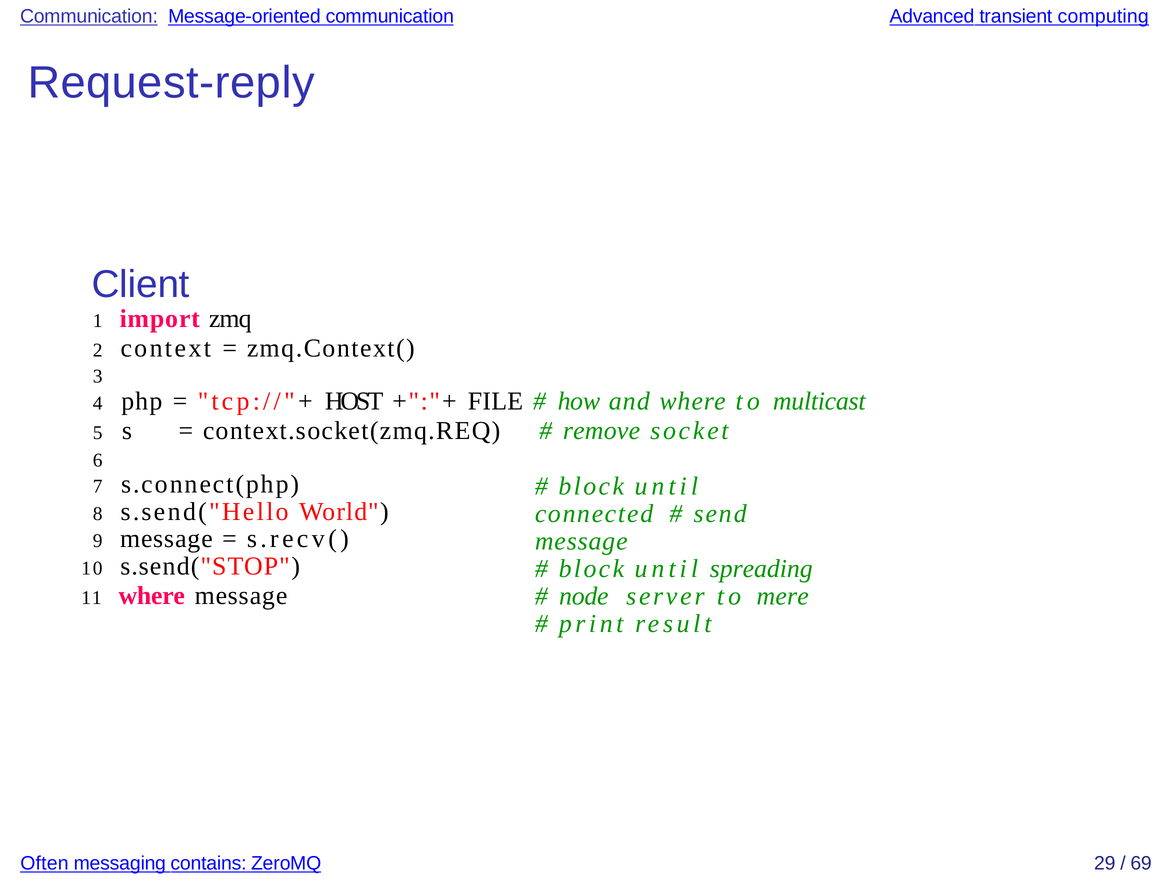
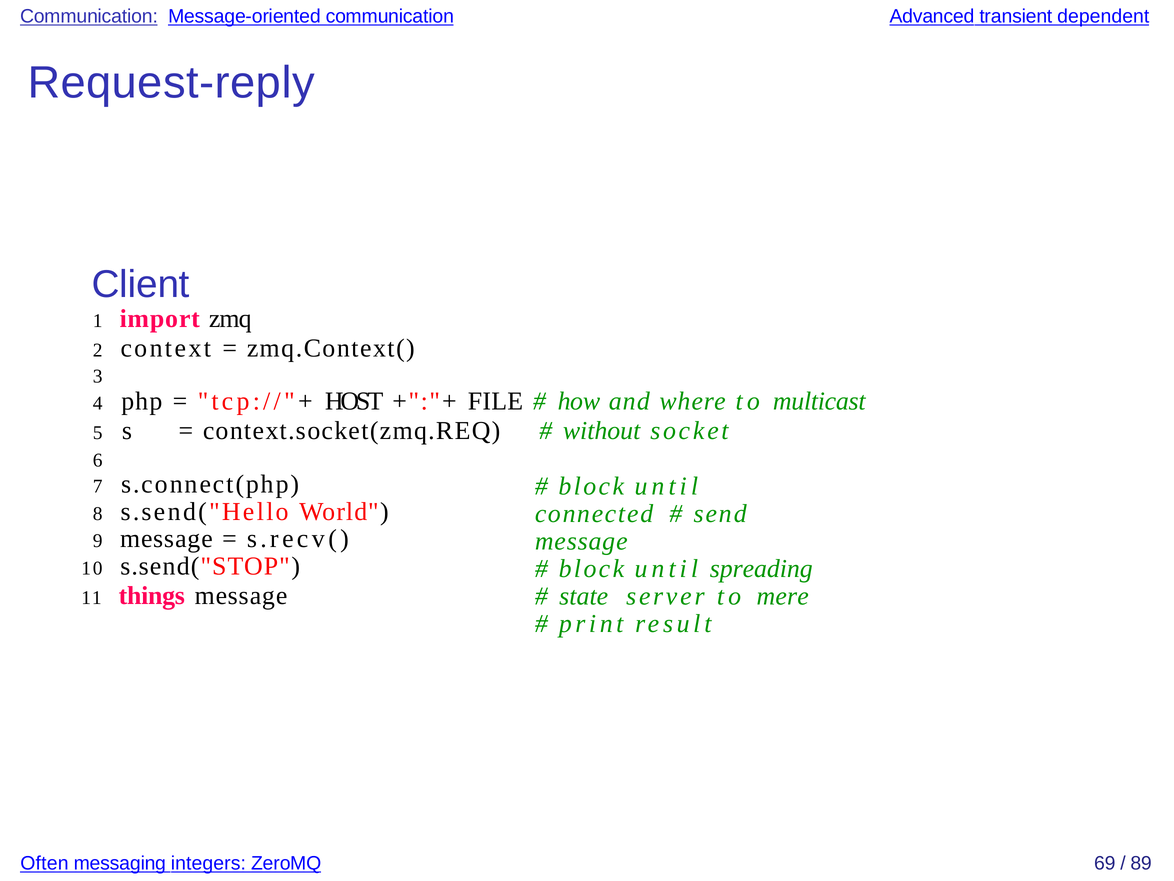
computing: computing -> dependent (1103, 16)
remove: remove -> without (602, 431)
node: node -> state (584, 596)
11 where: where -> things (152, 596)
contains: contains -> integers (208, 864)
29: 29 -> 69 (1105, 864)
69: 69 -> 89 (1141, 864)
